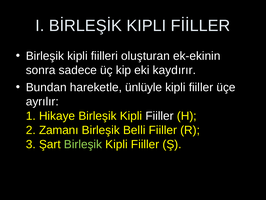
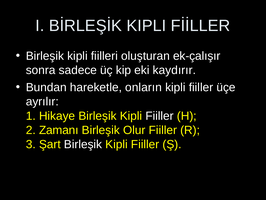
ek-ekinin: ek-ekinin -> ek-çalışır (197, 56)
ünlüyle: ünlüyle -> onların (144, 87)
Belli: Belli -> Olur (134, 130)
Birleşik colour: light green -> white (83, 144)
